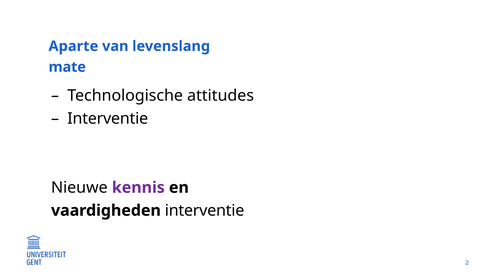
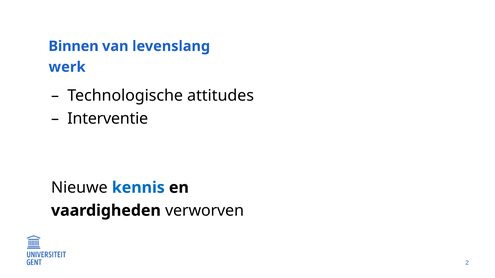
Aparte: Aparte -> Binnen (74, 46)
mate: mate -> werk (67, 67)
kennis colour: purple -> blue (138, 188)
vaardigheden interventie: interventie -> verworven (205, 211)
